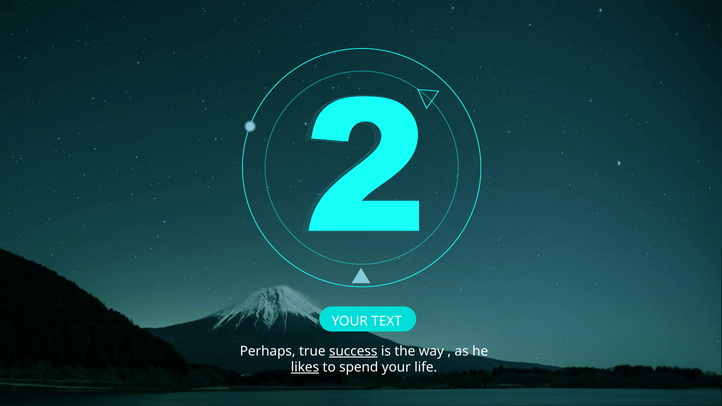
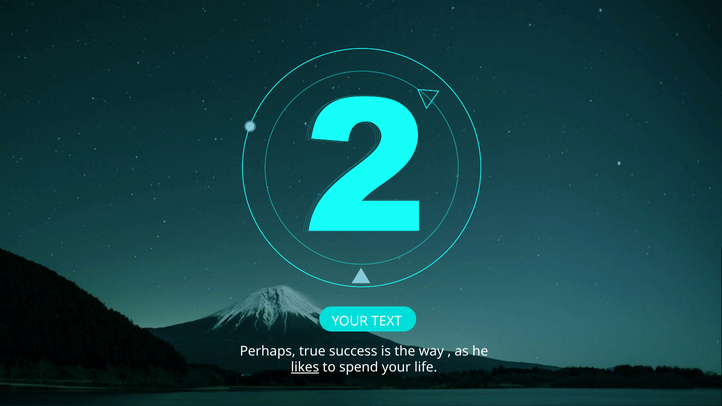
success underline: present -> none (353, 351)
